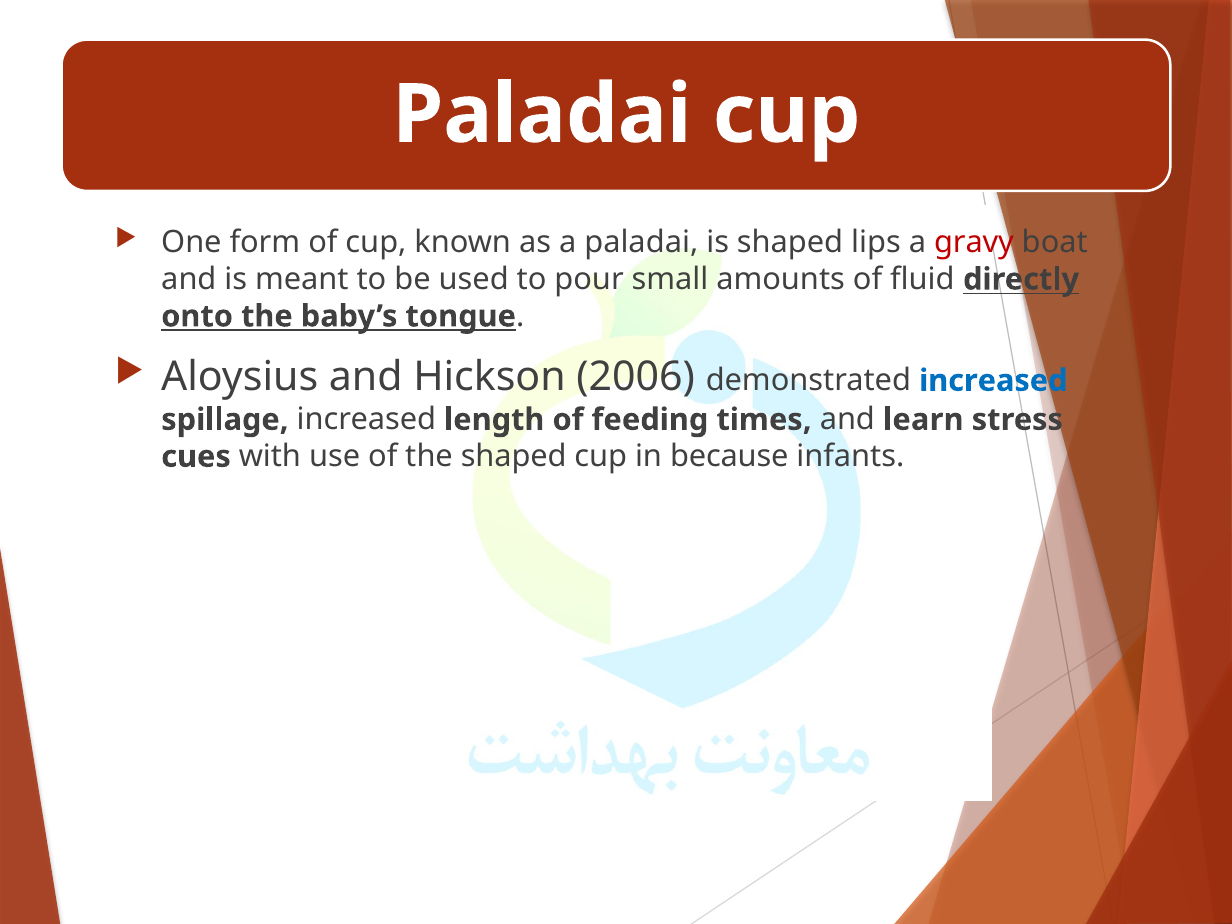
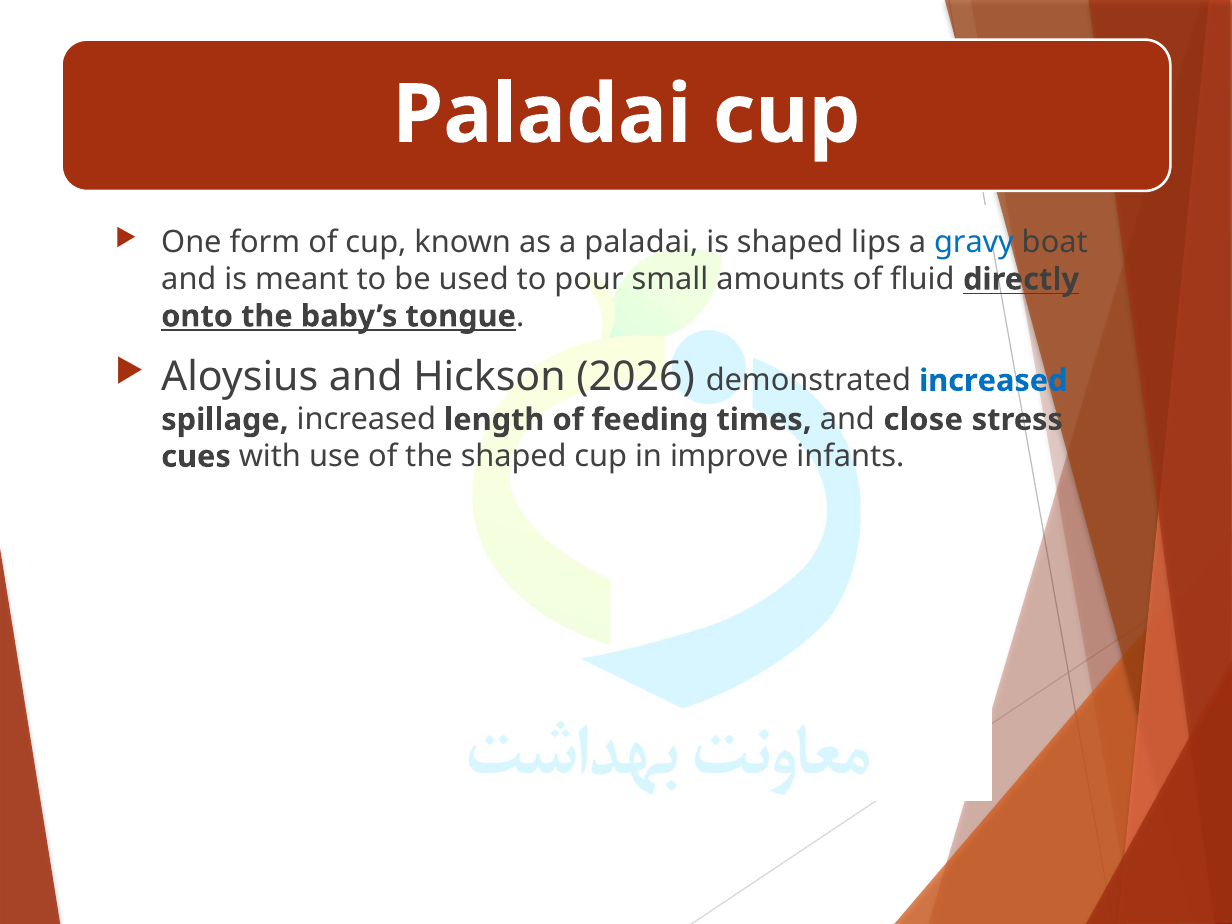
gravy colour: red -> blue (974, 242)
2006: 2006 -> 2026 (636, 377)
learn: learn -> close (923, 420)
because: because -> improve (729, 457)
